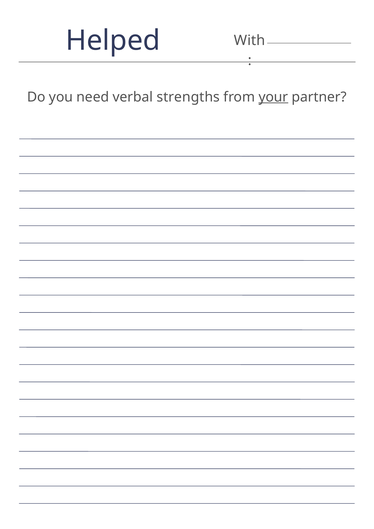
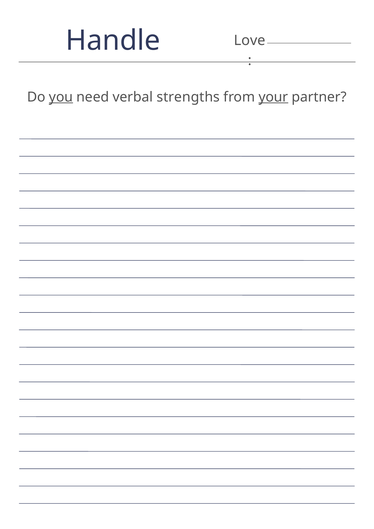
Helped: Helped -> Handle (113, 41)
With: With -> Love (250, 40)
you underline: none -> present (61, 97)
